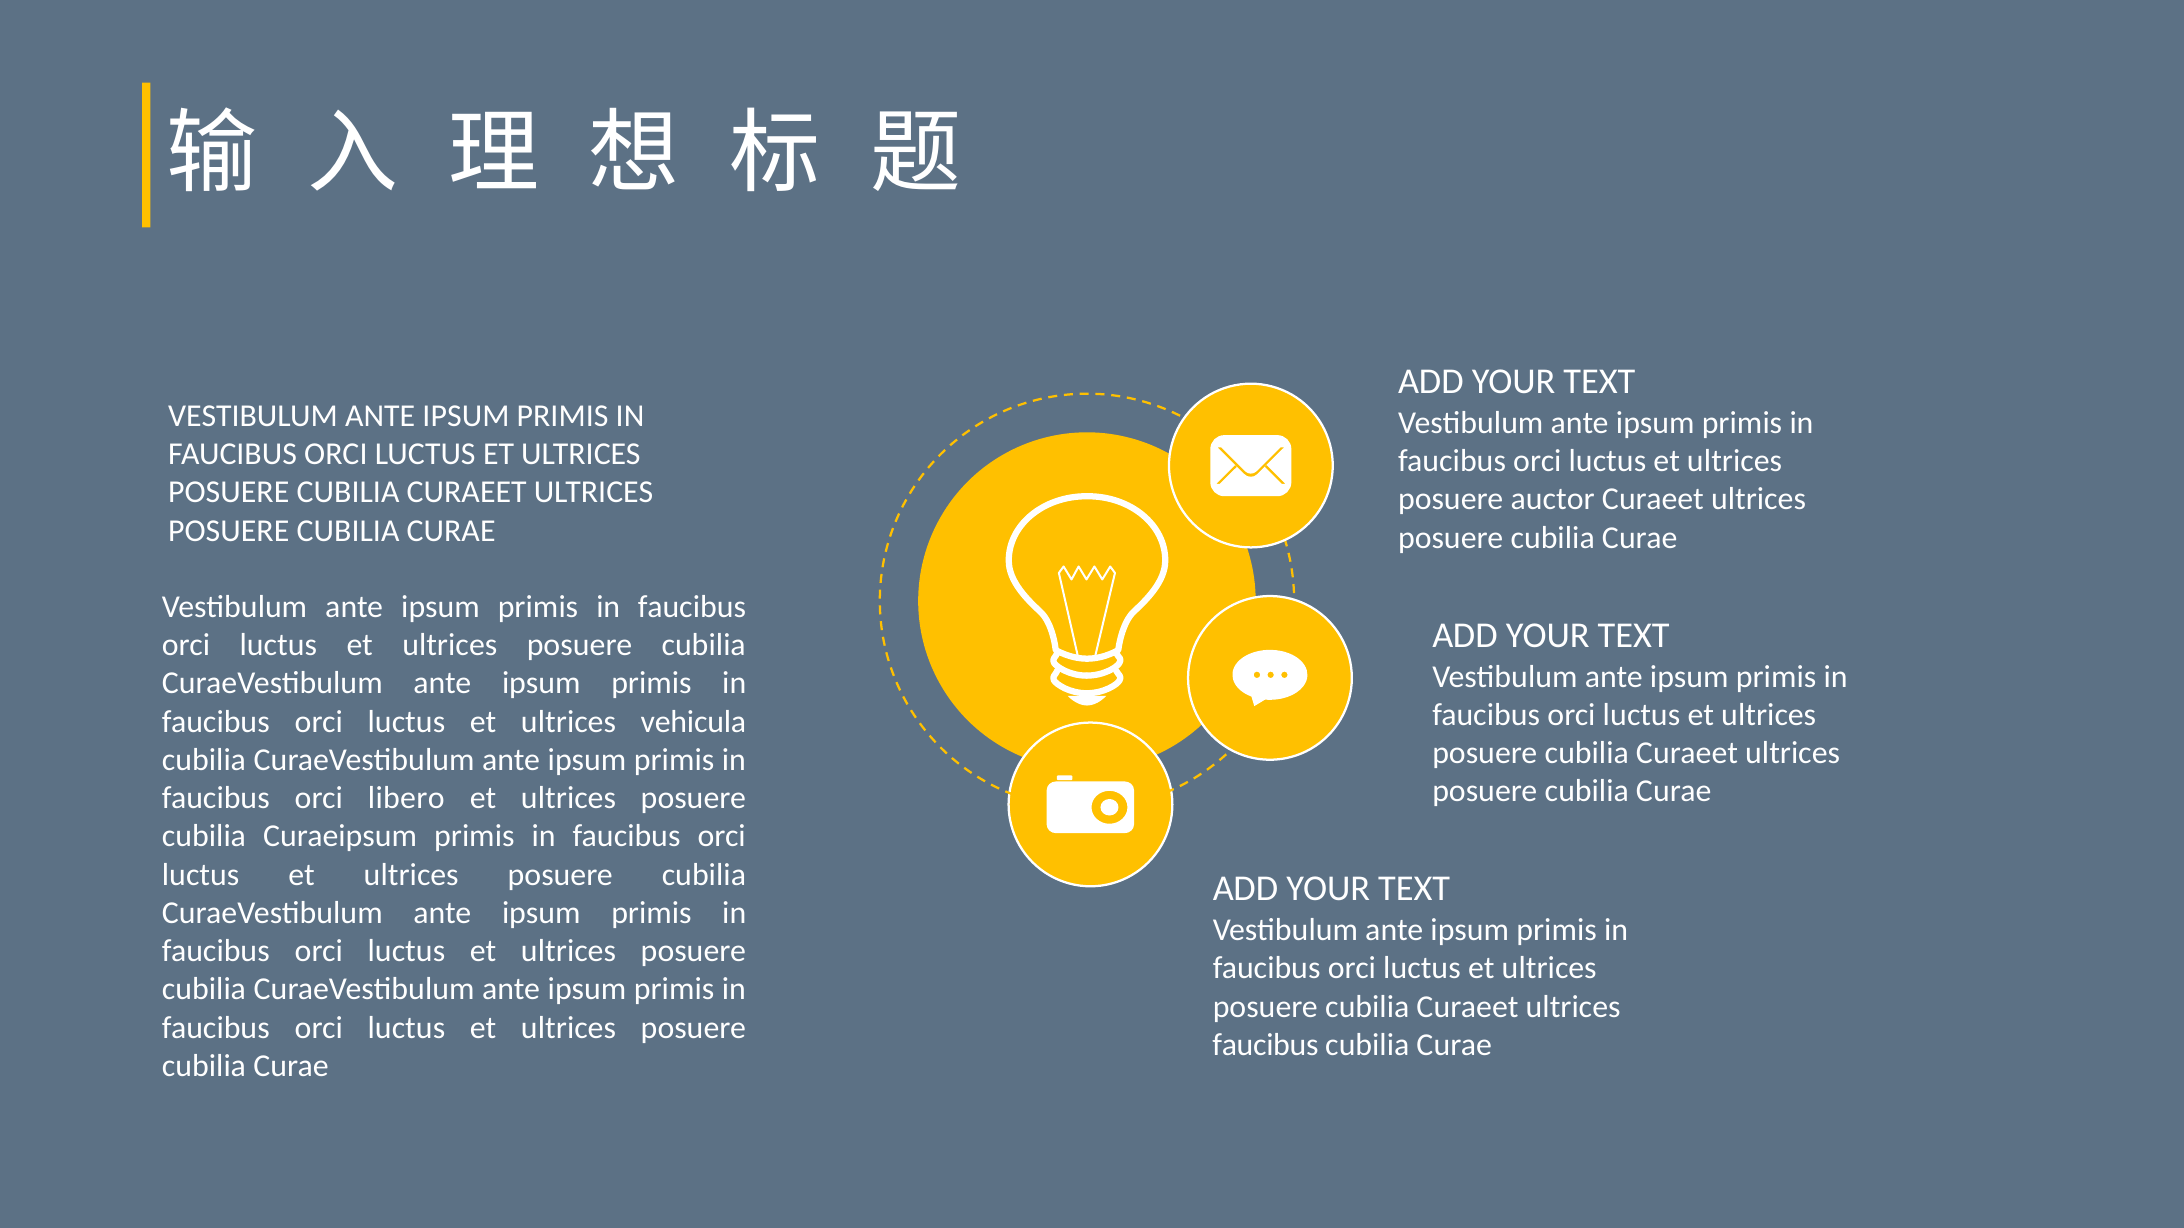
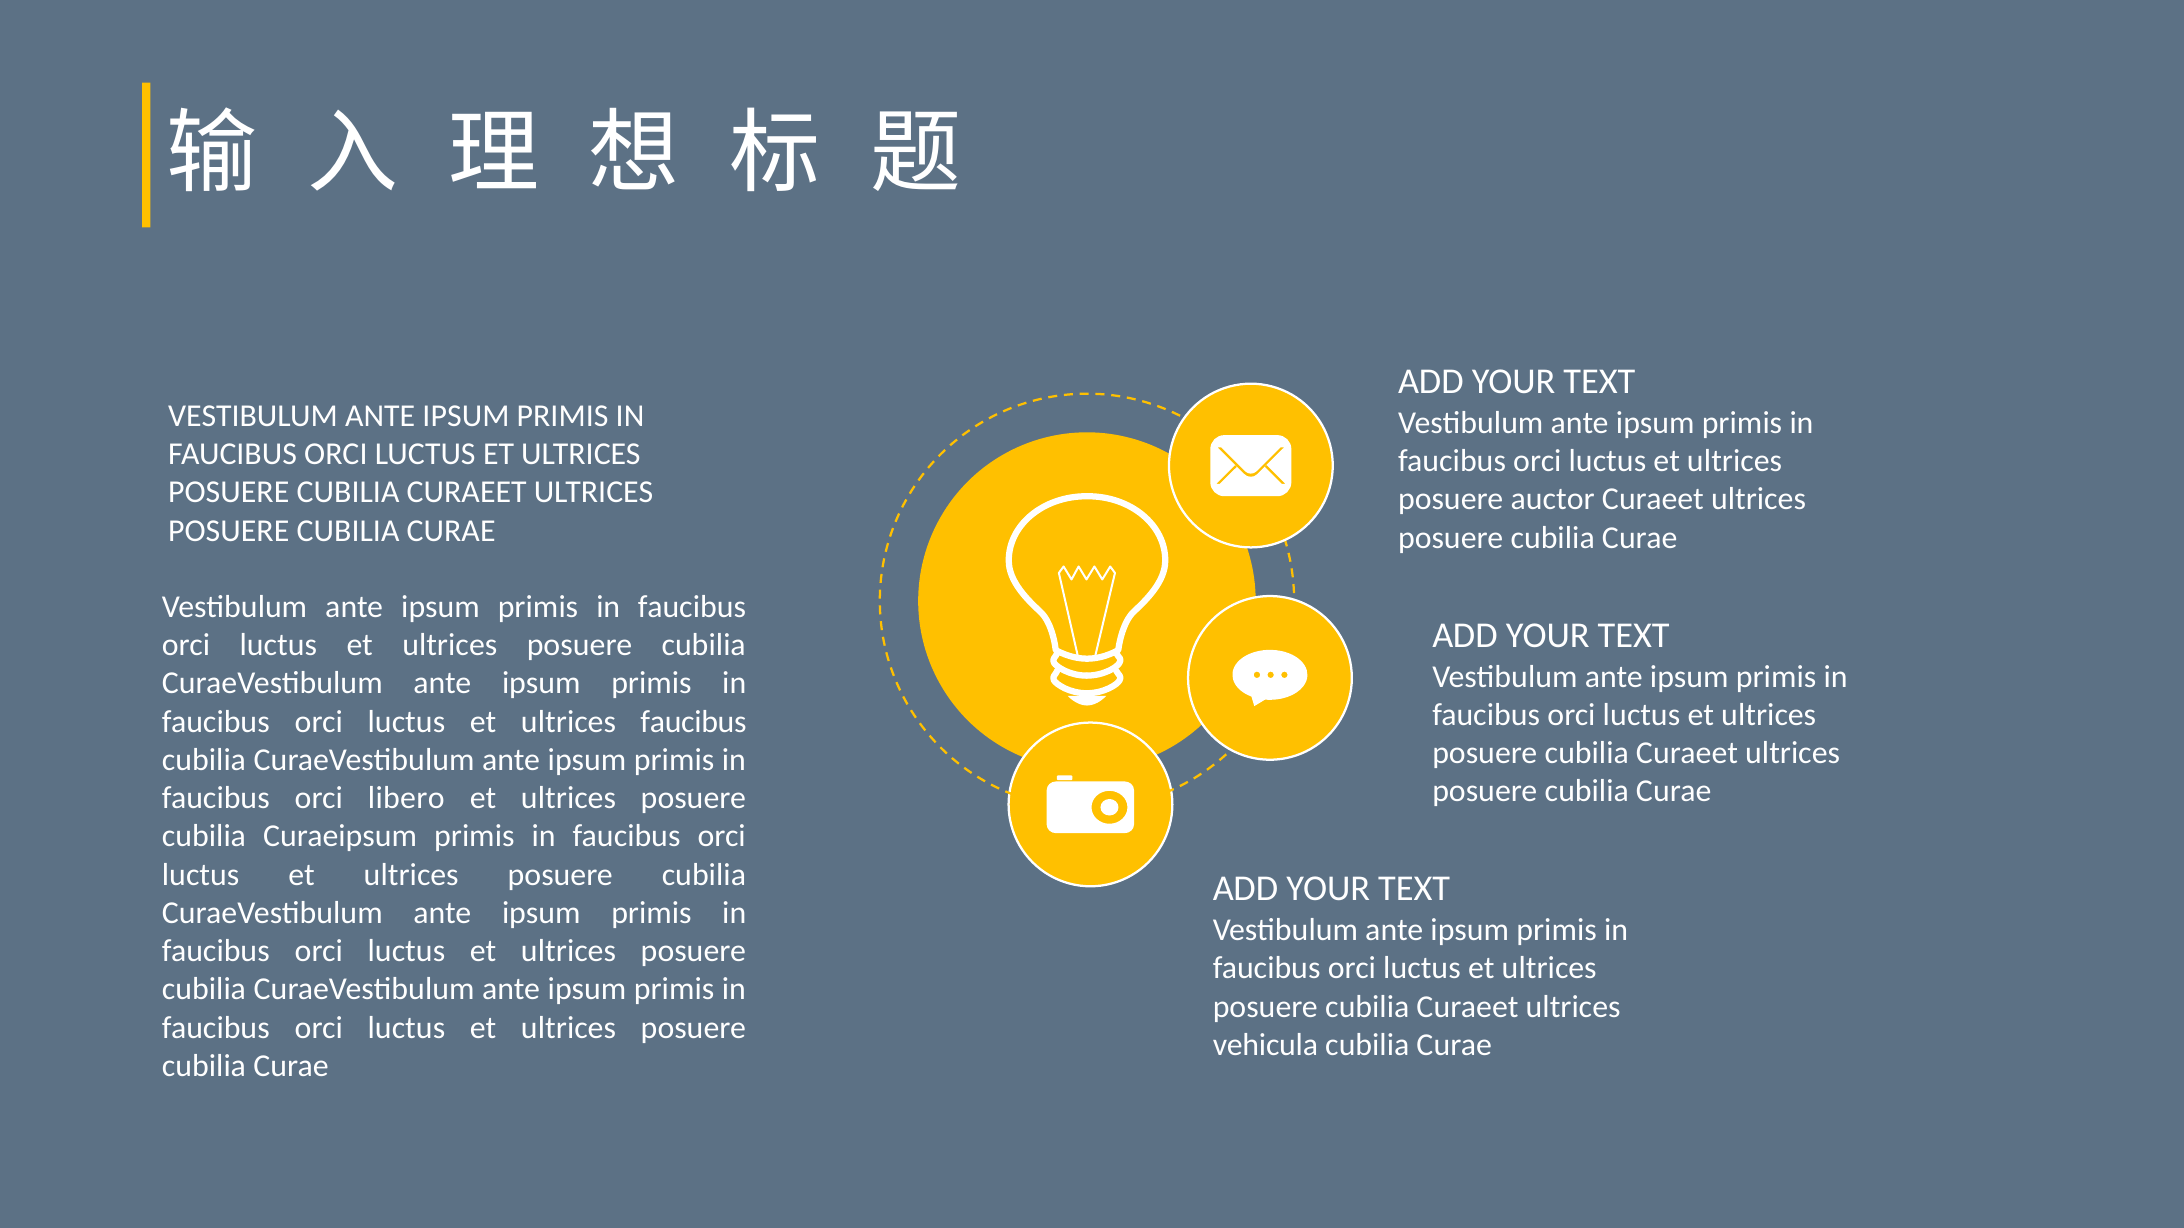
ultrices vehicula: vehicula -> faucibus (693, 722)
faucibus: faucibus -> vehicula (1265, 1045)
